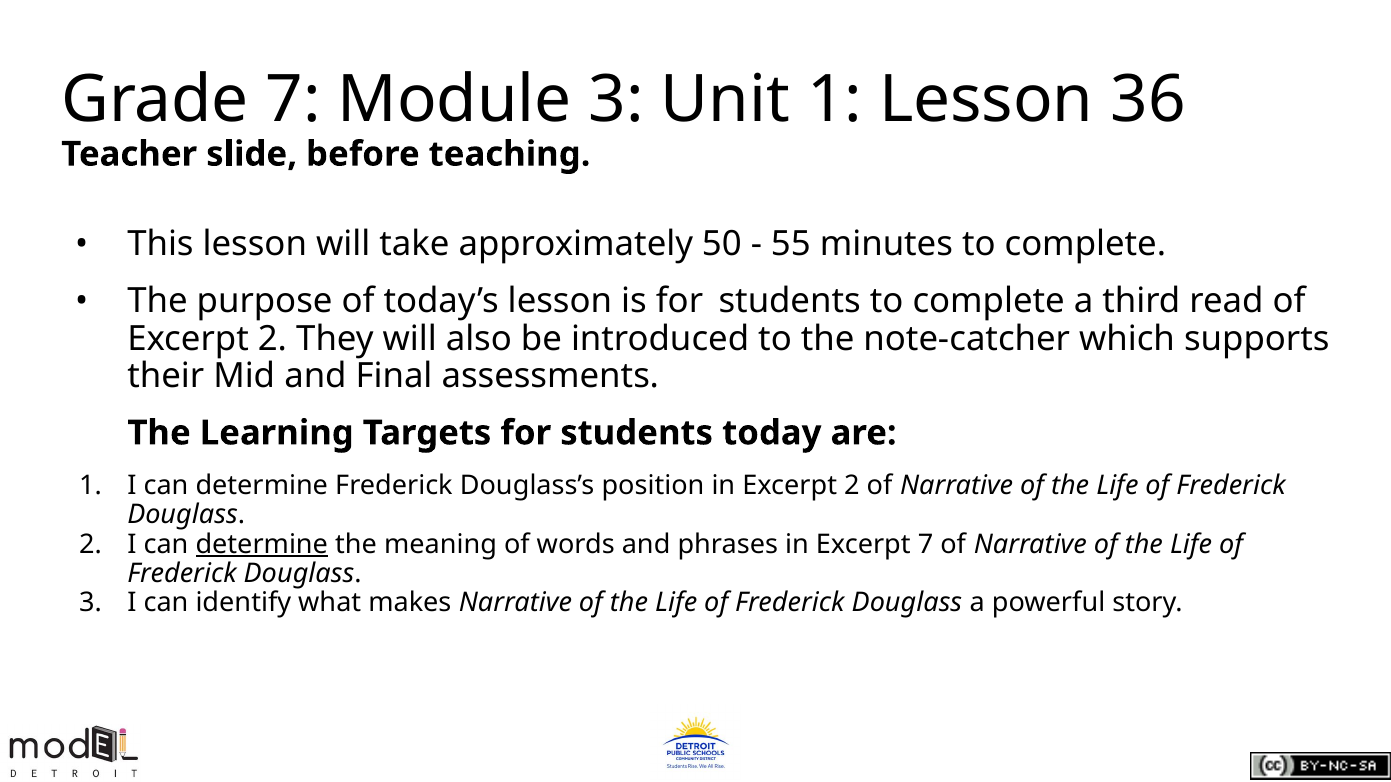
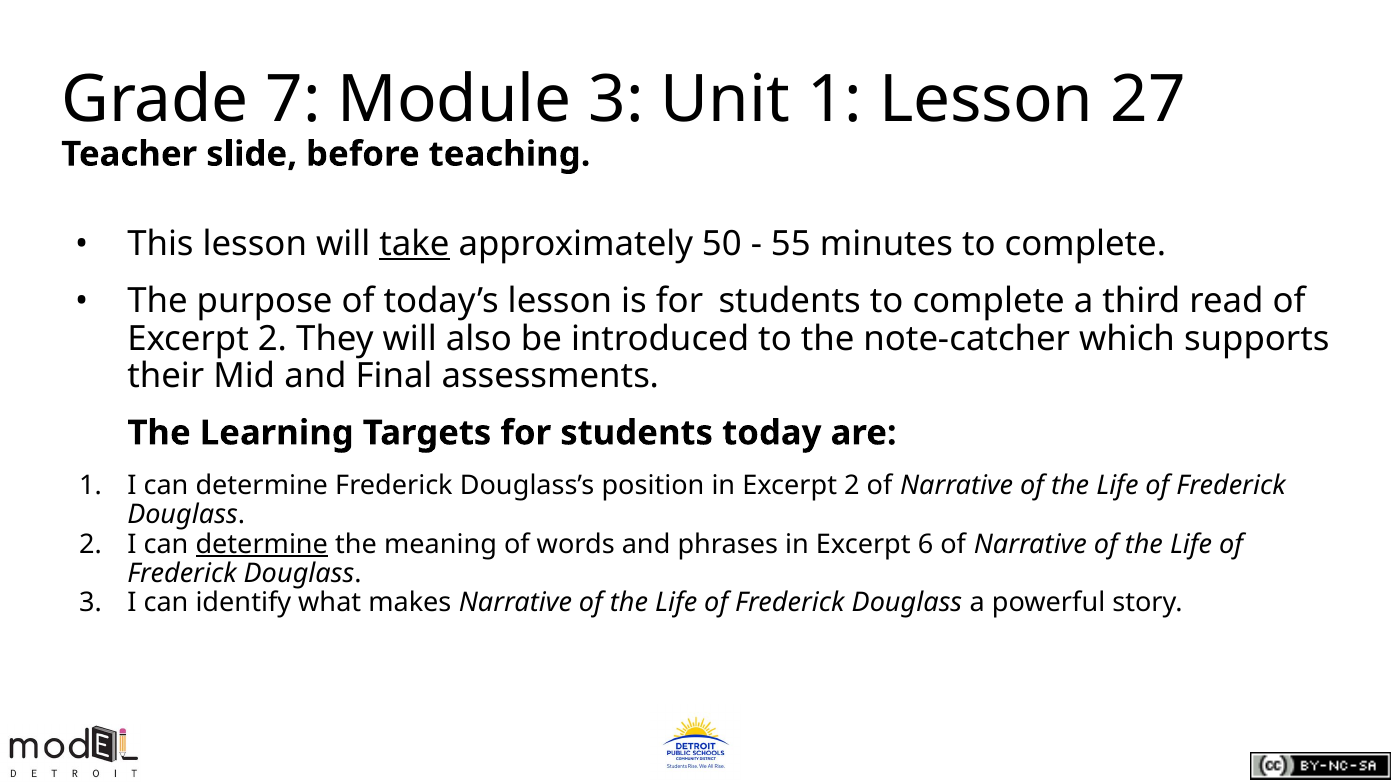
36: 36 -> 27 (1148, 100)
take underline: none -> present (414, 244)
Excerpt 7: 7 -> 6 (926, 544)
